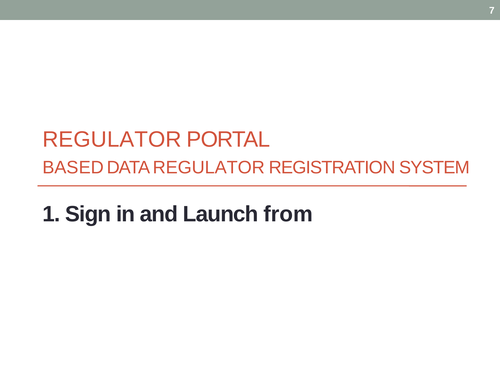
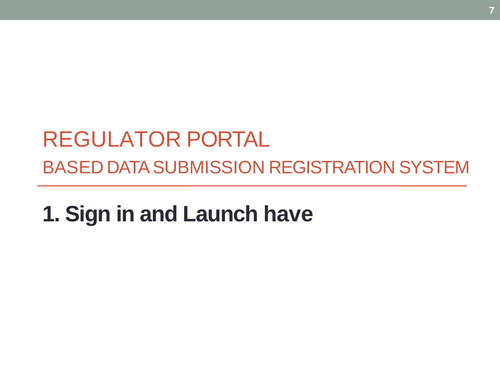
DATA REGULATOR: REGULATOR -> SUBMISSION (209, 167)
from: from -> have (288, 214)
